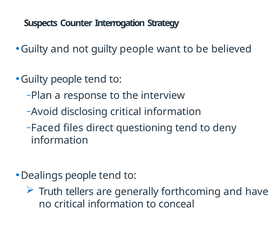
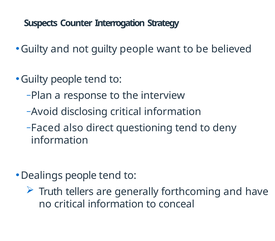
files: files -> also (73, 128)
